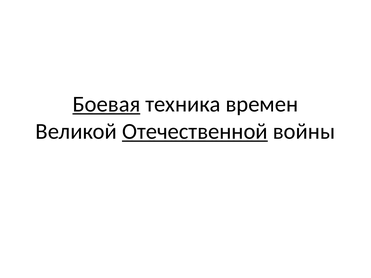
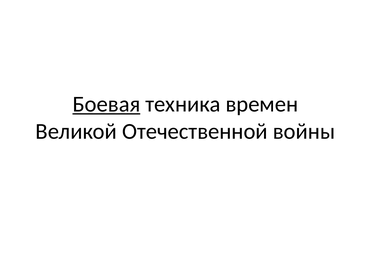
Отечественной underline: present -> none (195, 131)
